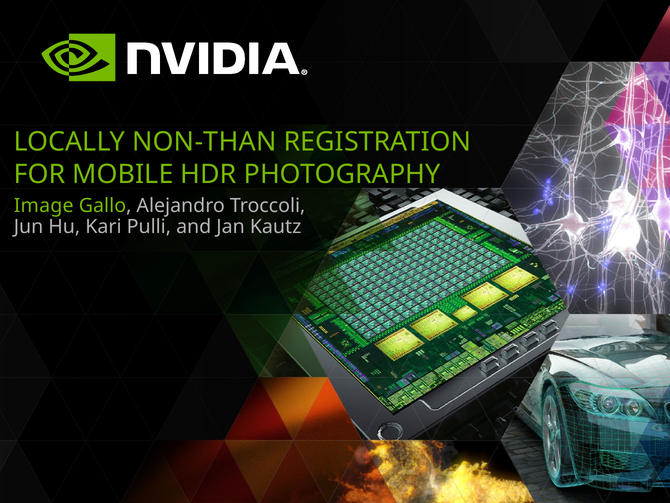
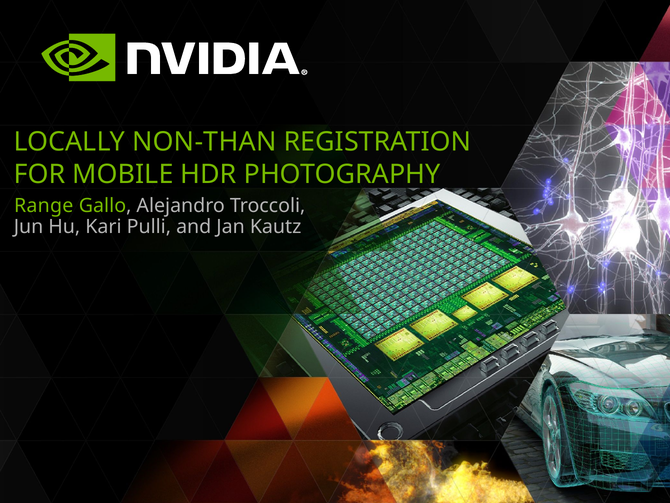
Image: Image -> Range (44, 205)
